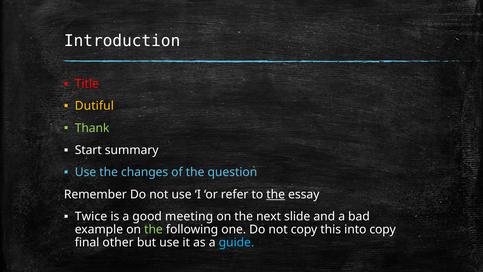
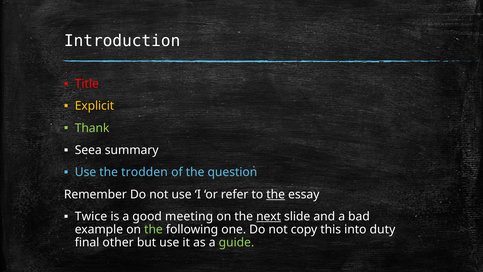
Dutiful: Dutiful -> Explicit (94, 106)
Start: Start -> Seea (88, 150)
changes: changes -> trodden (145, 172)
next underline: none -> present (269, 216)
into copy: copy -> duty (382, 229)
guide colour: light blue -> light green (236, 242)
